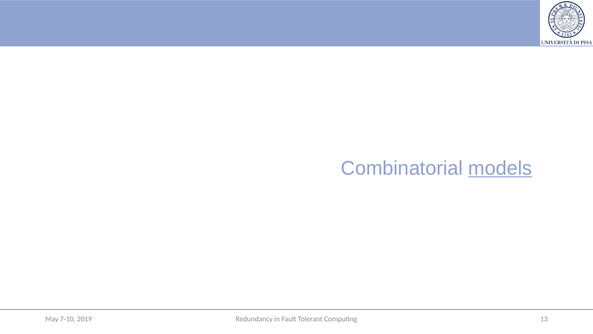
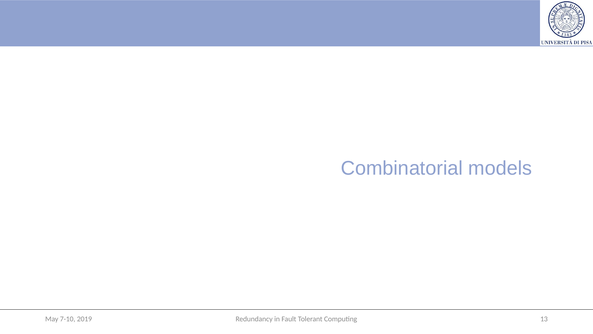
models underline: present -> none (500, 168)
